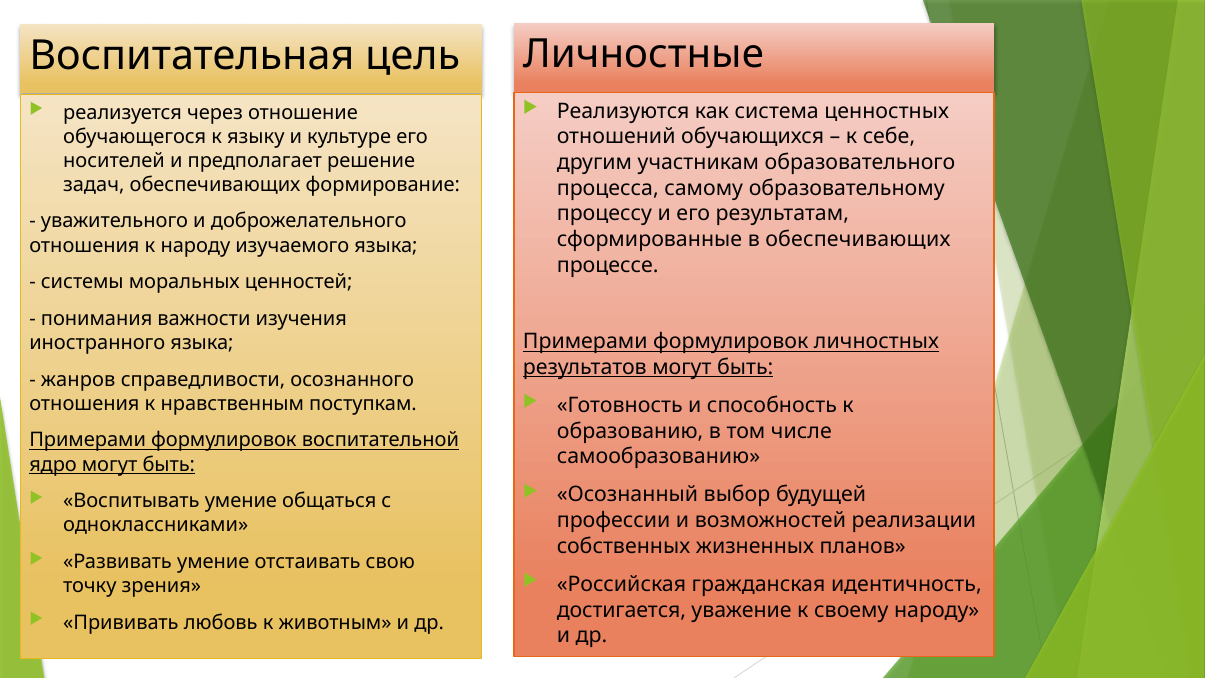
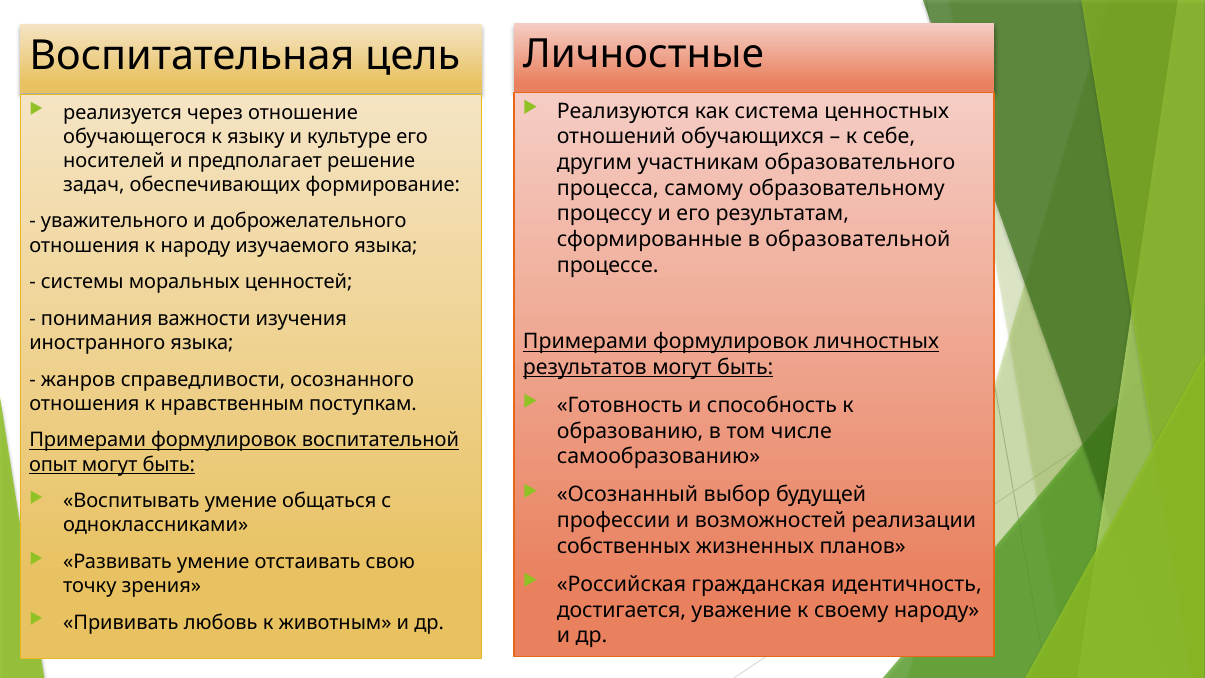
в обеспечивающих: обеспечивающих -> образовательной (858, 239)
ядро: ядро -> опыт (53, 464)
